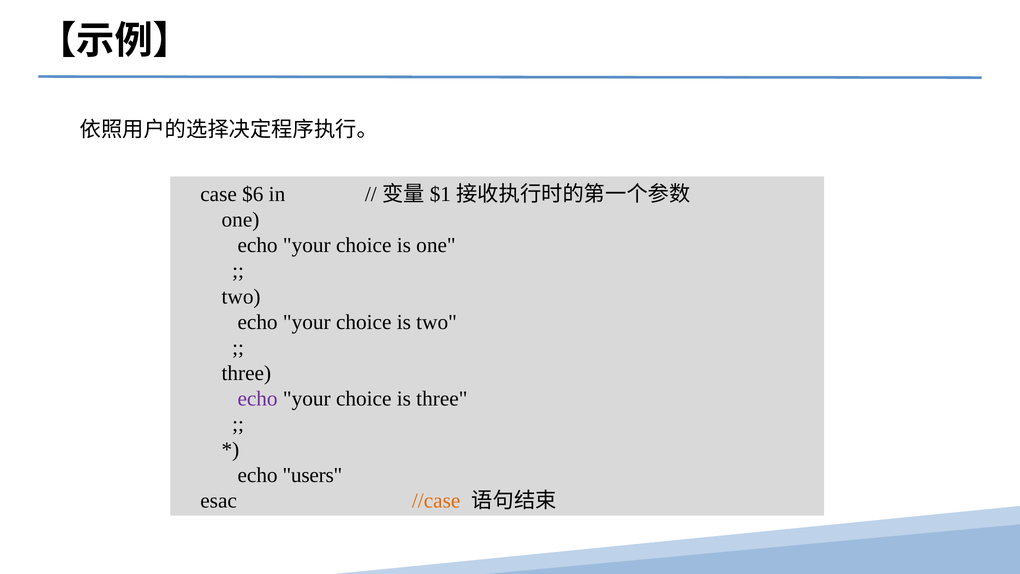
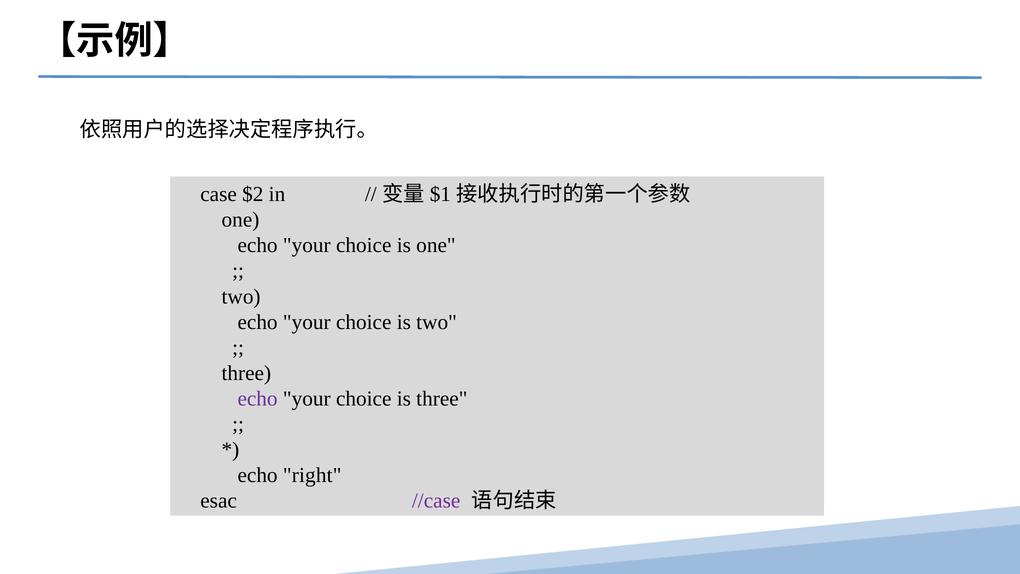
$6: $6 -> $2 (253, 194)
users: users -> right (312, 475)
//case colour: orange -> purple (436, 500)
